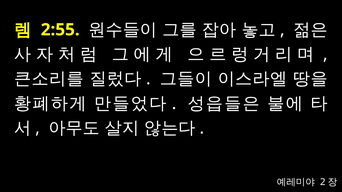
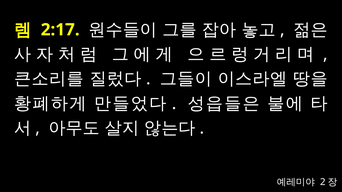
2:55: 2:55 -> 2:17 (60, 30)
